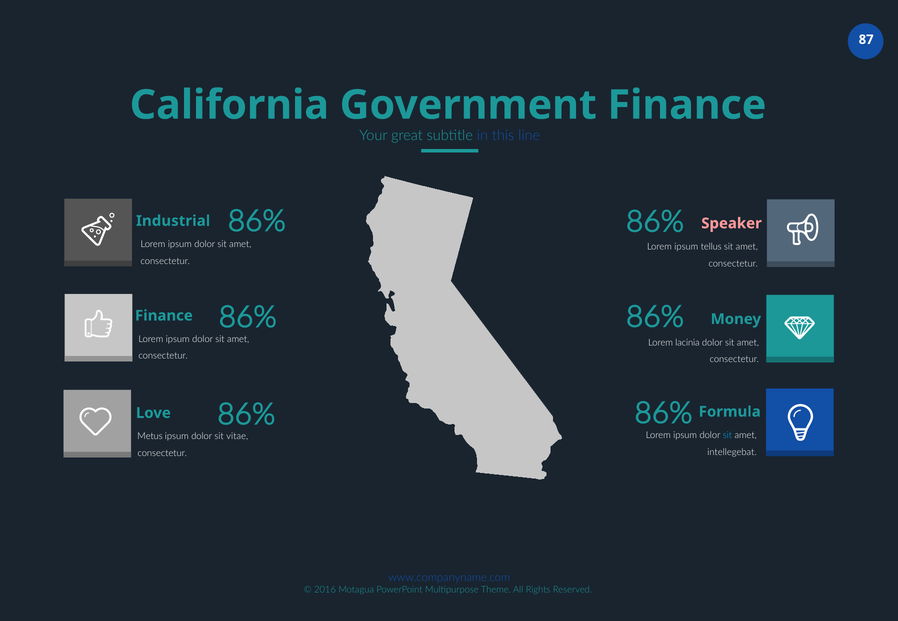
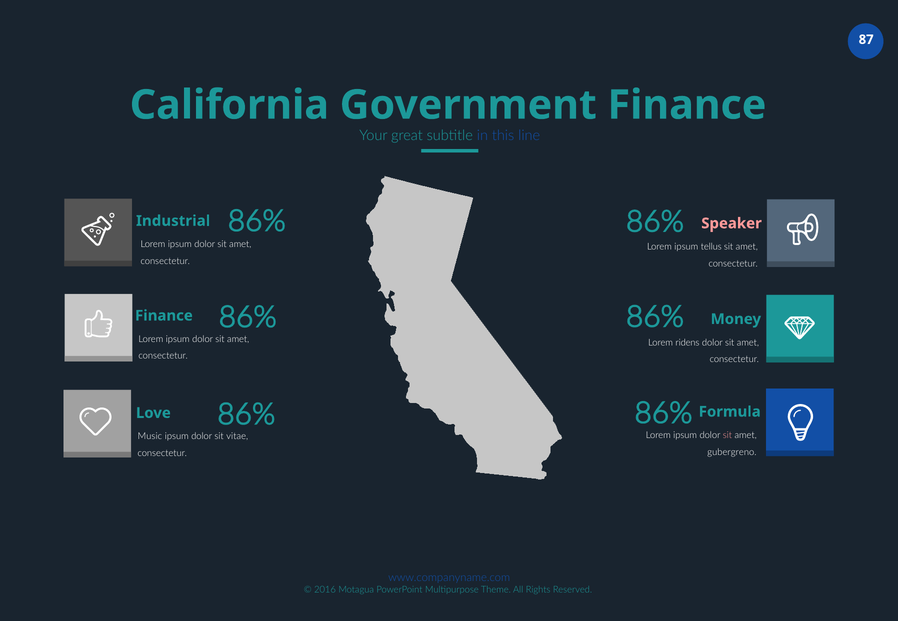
lacinia: lacinia -> ridens (687, 343)
sit colour: light blue -> pink (727, 436)
Metus: Metus -> Music (150, 437)
intellegebat: intellegebat -> gubergreno (732, 452)
